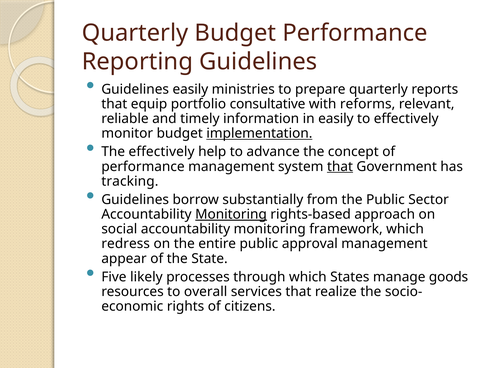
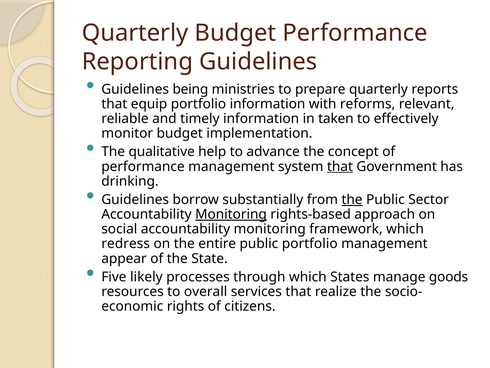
Guidelines easily: easily -> being (190, 89)
portfolio consultative: consultative -> information (268, 104)
in easily: easily -> taken (336, 119)
implementation underline: present -> none (259, 133)
The effectively: effectively -> qualitative (162, 152)
tracking: tracking -> drinking (130, 181)
the underline: none -> present (352, 199)
public approval: approval -> portfolio (310, 243)
